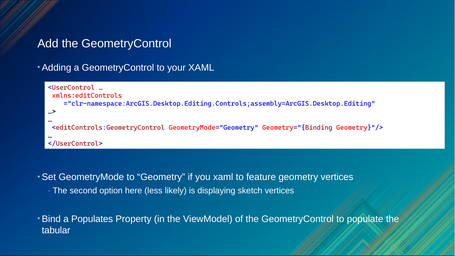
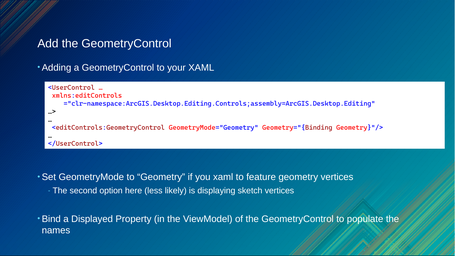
Populates: Populates -> Displayed (92, 219)
tabular: tabular -> names (56, 230)
